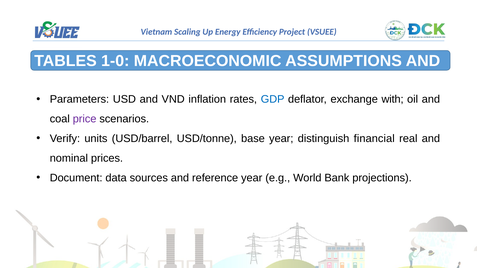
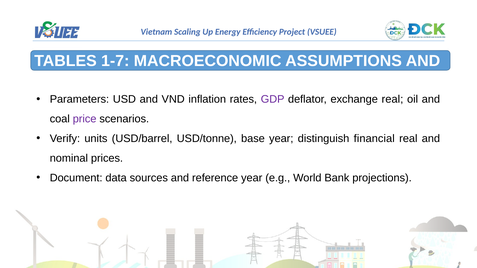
1-0: 1-0 -> 1-7 (115, 61)
GDP colour: blue -> purple (273, 99)
exchange with: with -> real (392, 99)
